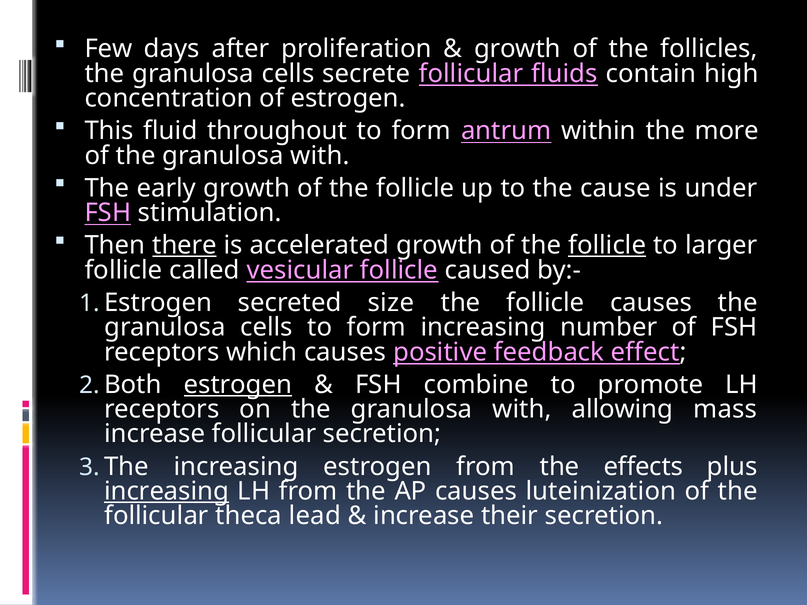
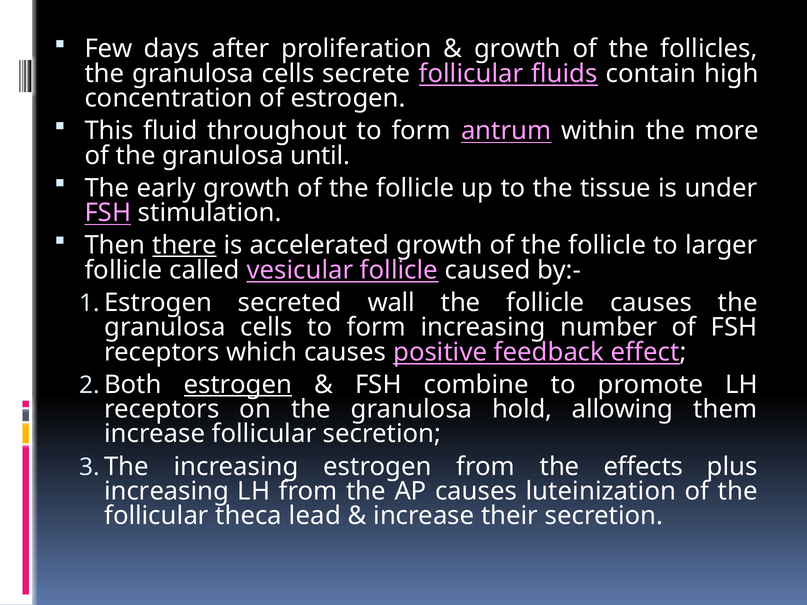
of the granulosa with: with -> until (320, 156)
cause: cause -> tissue (616, 188)
follicle underline: present -> none (607, 245)
size: size -> wall (391, 303)
on the granulosa with: with -> hold (522, 409)
mass: mass -> them (725, 409)
increasing underline: present -> none (167, 491)
